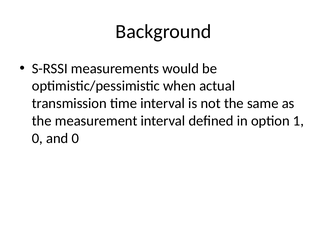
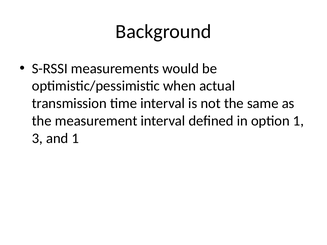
0: 0 -> 3 (37, 138)
and 0: 0 -> 1 (75, 138)
